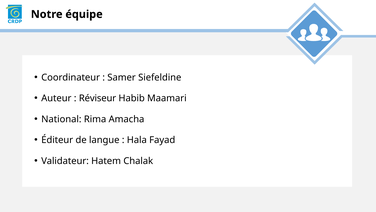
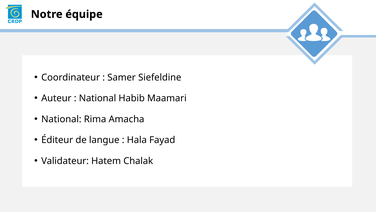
Réviseur: Réviseur -> National (98, 98)
